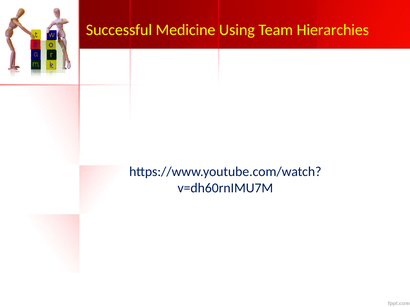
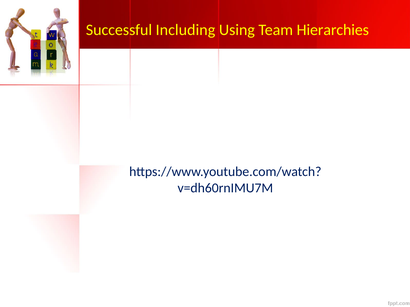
Medicine: Medicine -> Including (185, 30)
